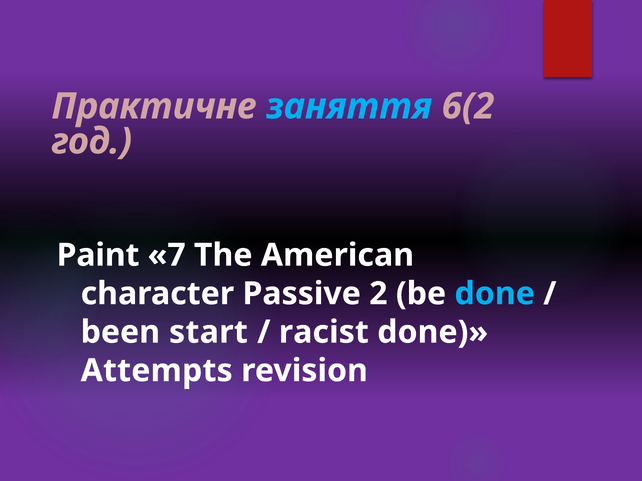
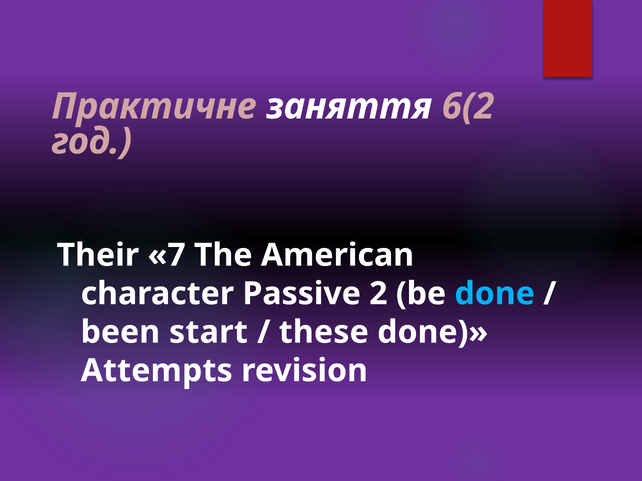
заняття colour: light blue -> white (349, 106)
Paint: Paint -> Their (98, 255)
racist: racist -> these (324, 332)
